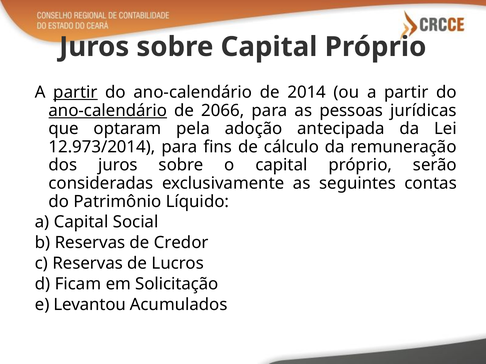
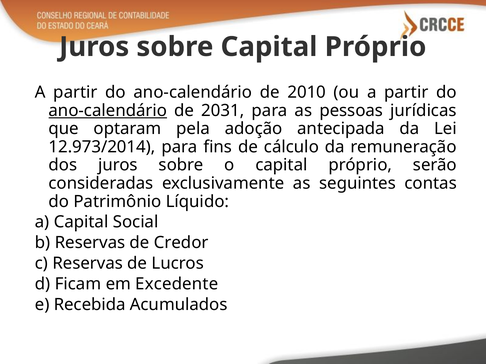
partir underline: present -> none (75, 92)
2014: 2014 -> 2010 (307, 92)
2066: 2066 -> 2031 (223, 111)
Solicitação: Solicitação -> Excedente (177, 284)
Levantou: Levantou -> Recebida (90, 305)
